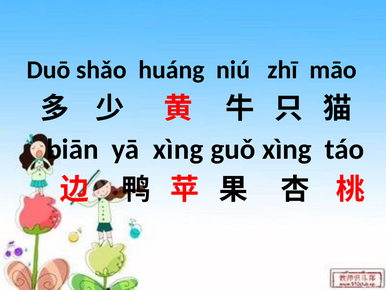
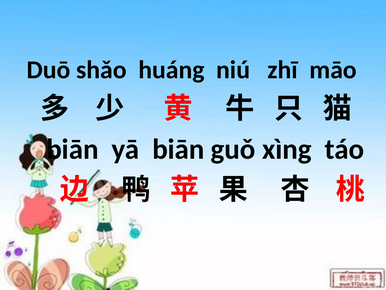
yā xìng: xìng -> biān (178, 149)
